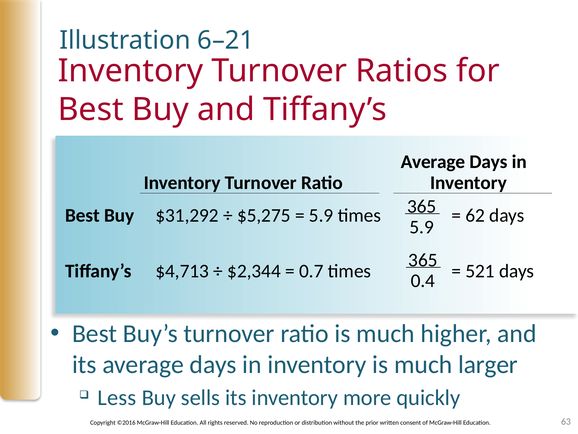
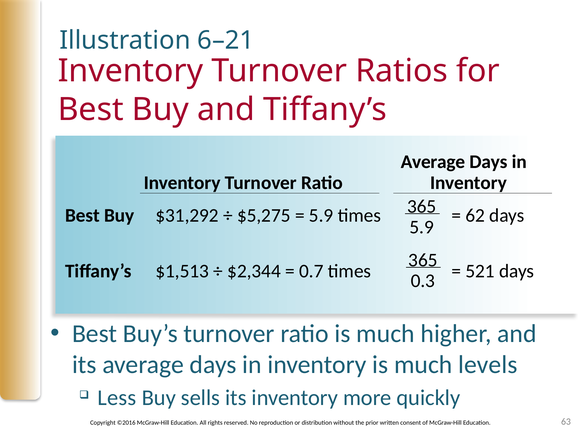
$4,713: $4,713 -> $1,513 (182, 271)
0.4: 0.4 -> 0.3 (423, 281)
larger: larger -> levels (488, 364)
